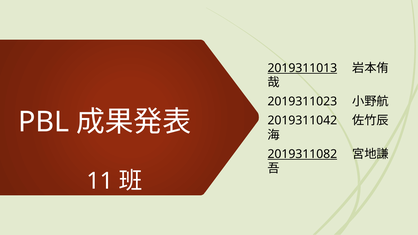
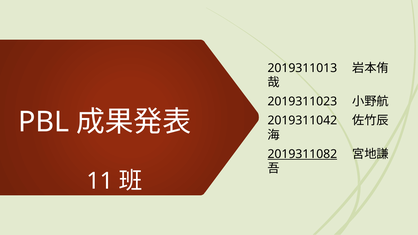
2019311013 underline: present -> none (302, 68)
